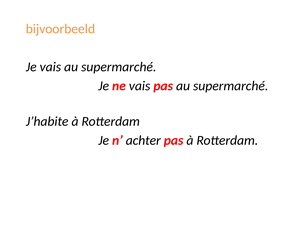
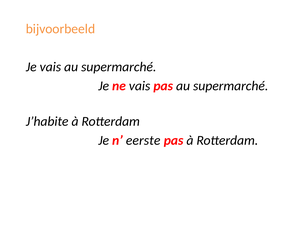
achter: achter -> eerste (143, 140)
